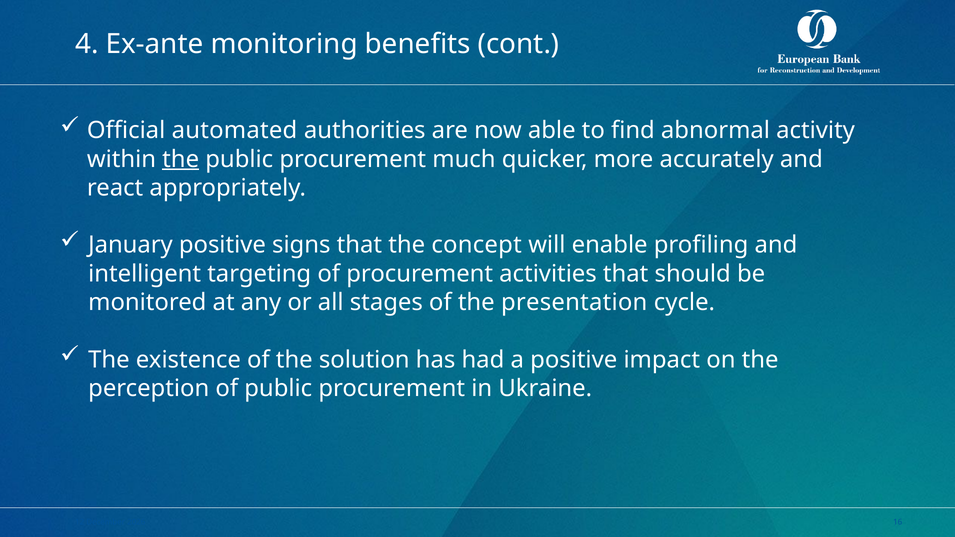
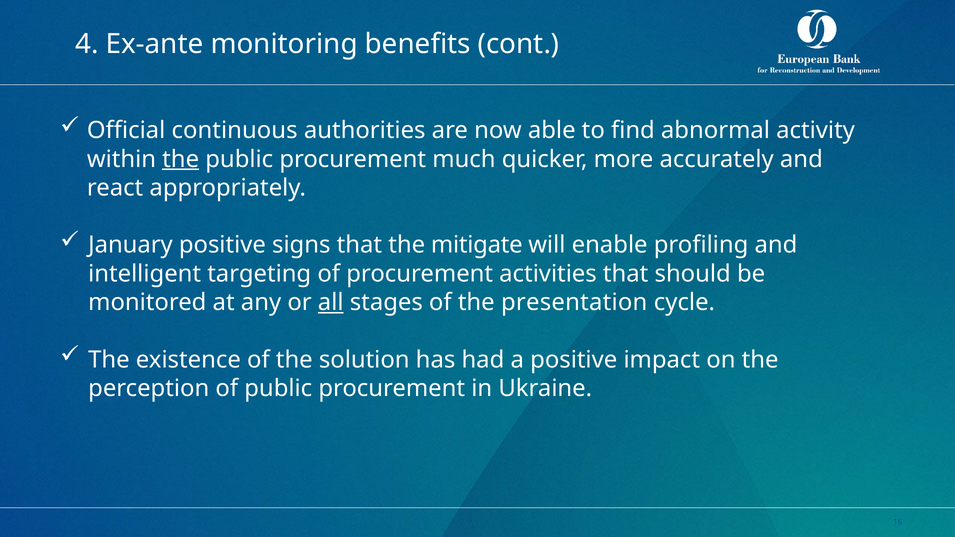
automated: automated -> continuous (235, 131)
concept: concept -> mitigate (477, 245)
all underline: none -> present (331, 302)
